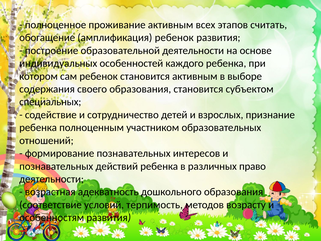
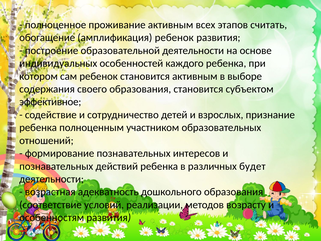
специальных: специальных -> эффективное (50, 102)
право: право -> будет (252, 166)
терпимость: терпимость -> реализации (155, 205)
